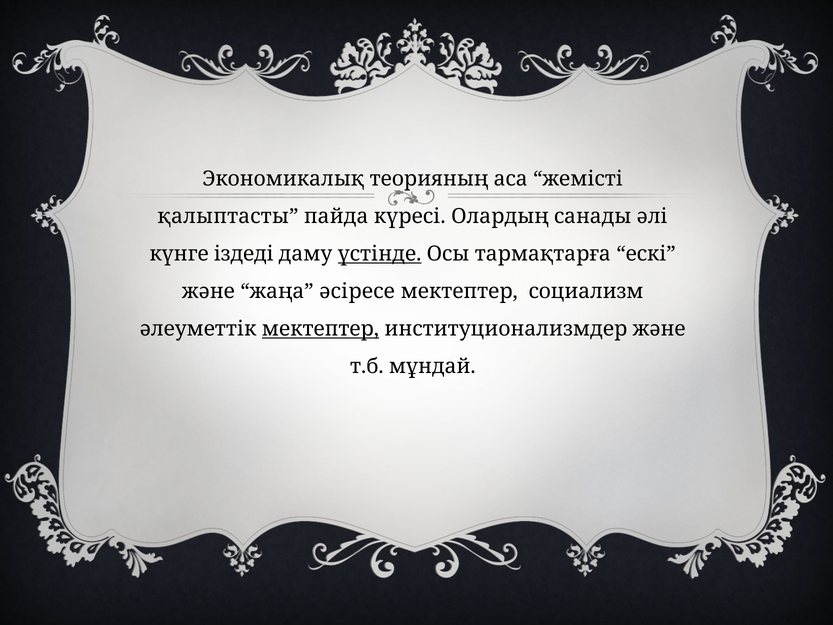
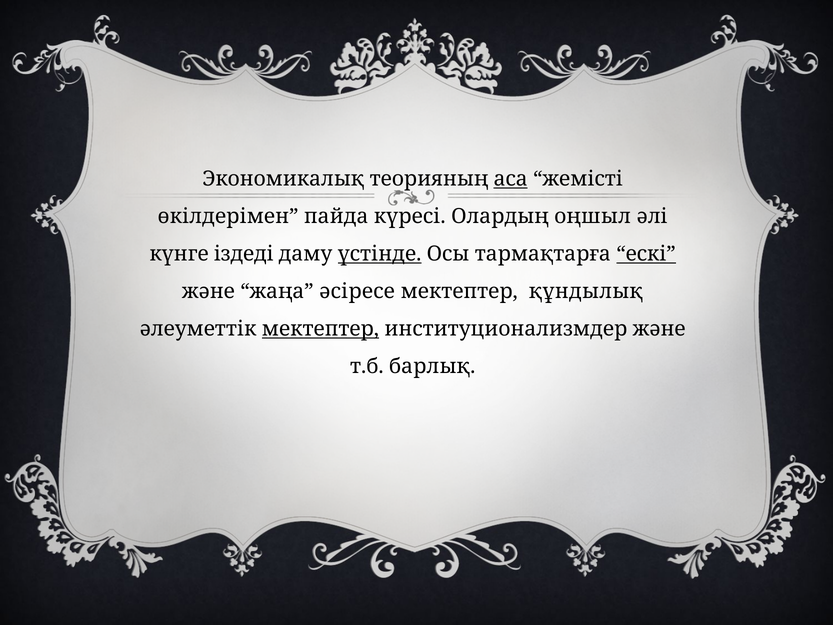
аса underline: none -> present (511, 179)
қалыптасты: қалыптасты -> өкілдерімен (228, 216)
санады: санады -> оңшыл (593, 216)
ескі underline: none -> present (646, 254)
социализм: социализм -> құндылық (586, 291)
мұндай: мұндай -> барлық (432, 366)
